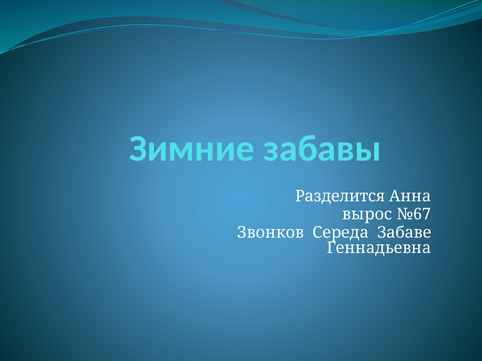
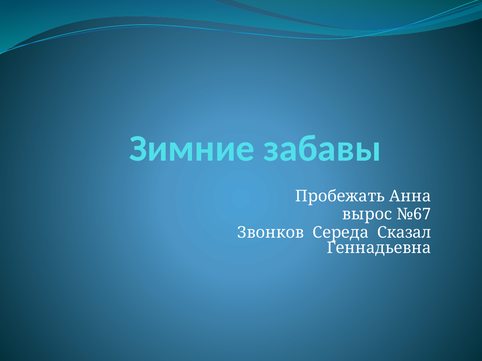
Разделится: Разделится -> Пробежать (340, 196)
Забаве: Забаве -> Сказал (404, 233)
